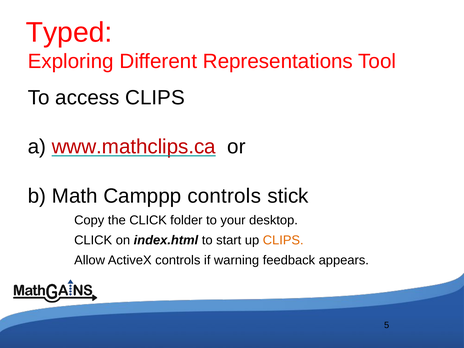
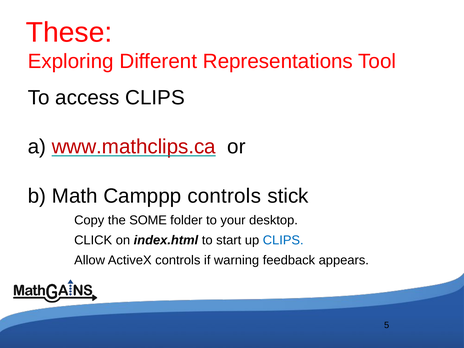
Typed: Typed -> These (69, 32)
the CLICK: CLICK -> SOME (148, 220)
CLIPS colour: orange -> blue (283, 240)
